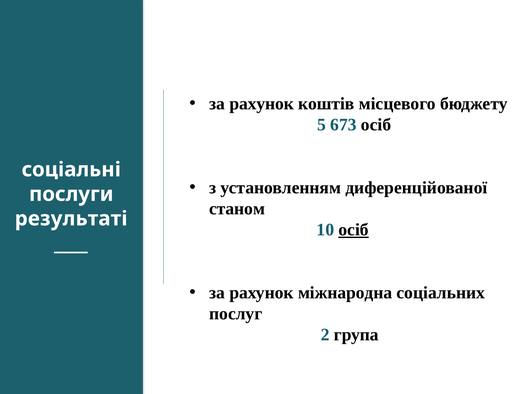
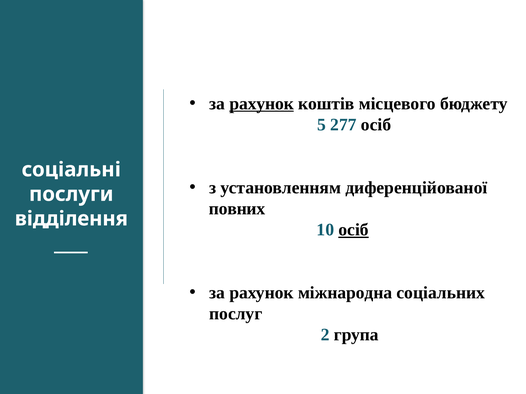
рахунок underline: none -> present (262, 104)
673: 673 -> 277 (343, 125)
станом: станом -> повних (237, 209)
результаті: результаті -> відділення (71, 219)
